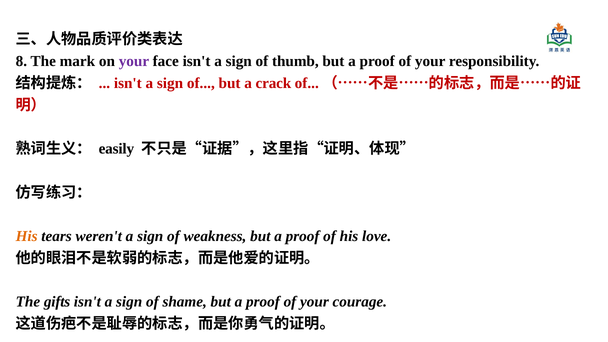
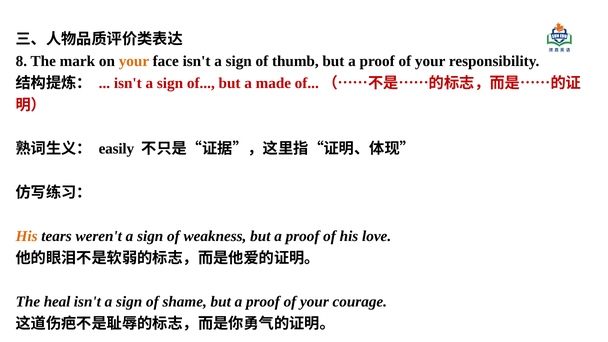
your colour: purple -> orange (134, 61)
crack: crack -> made (273, 83)
gifts: gifts -> heal (57, 302)
